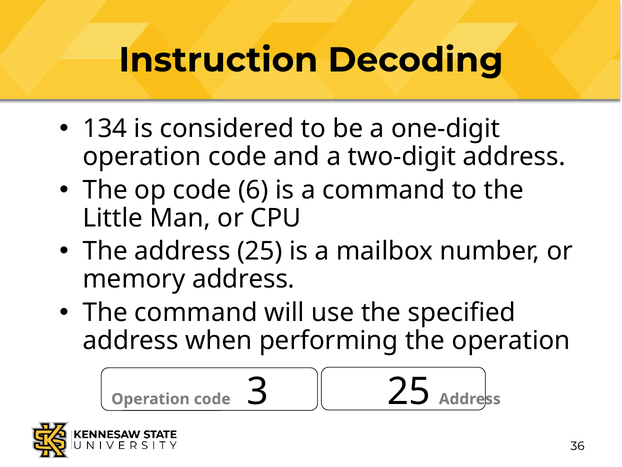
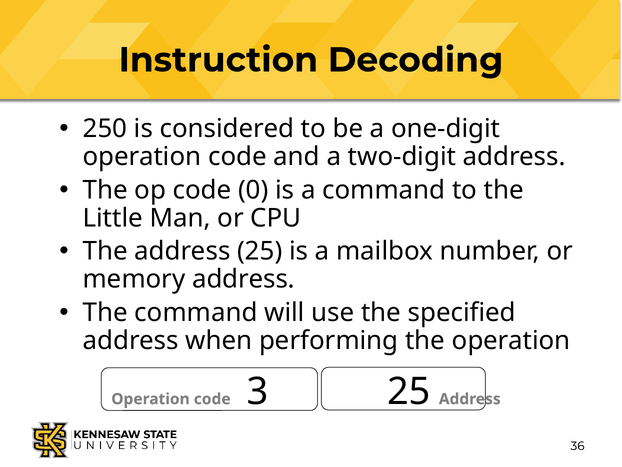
134: 134 -> 250 (105, 129)
6: 6 -> 0 (253, 190)
